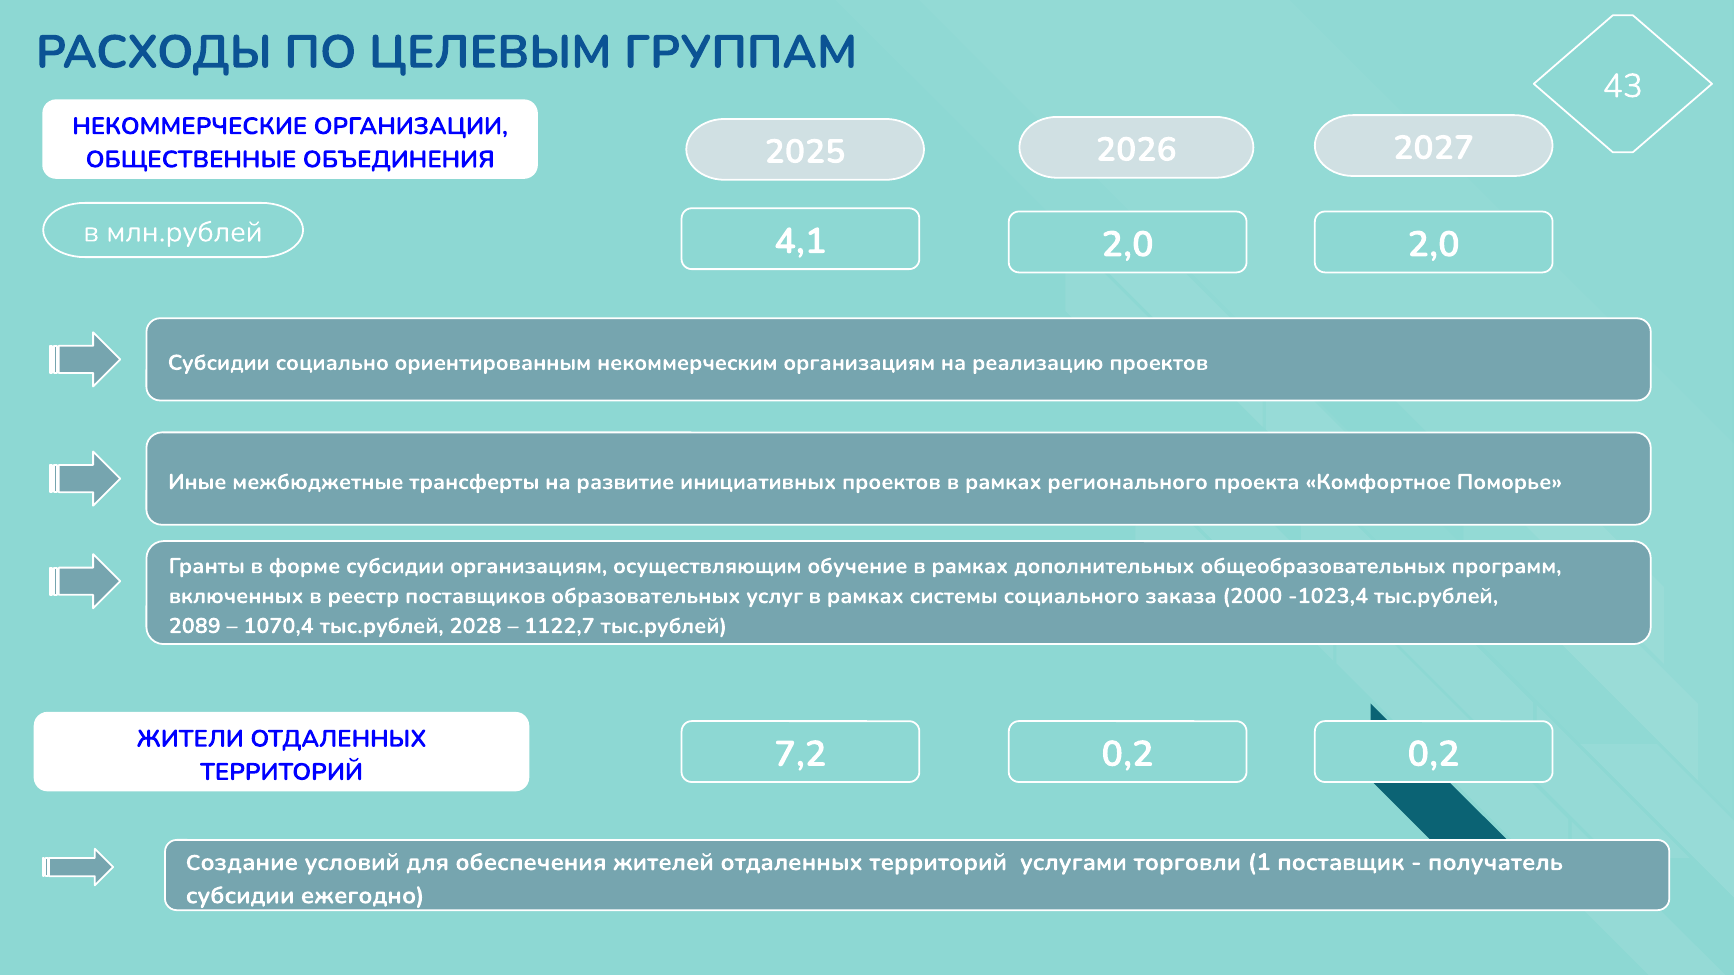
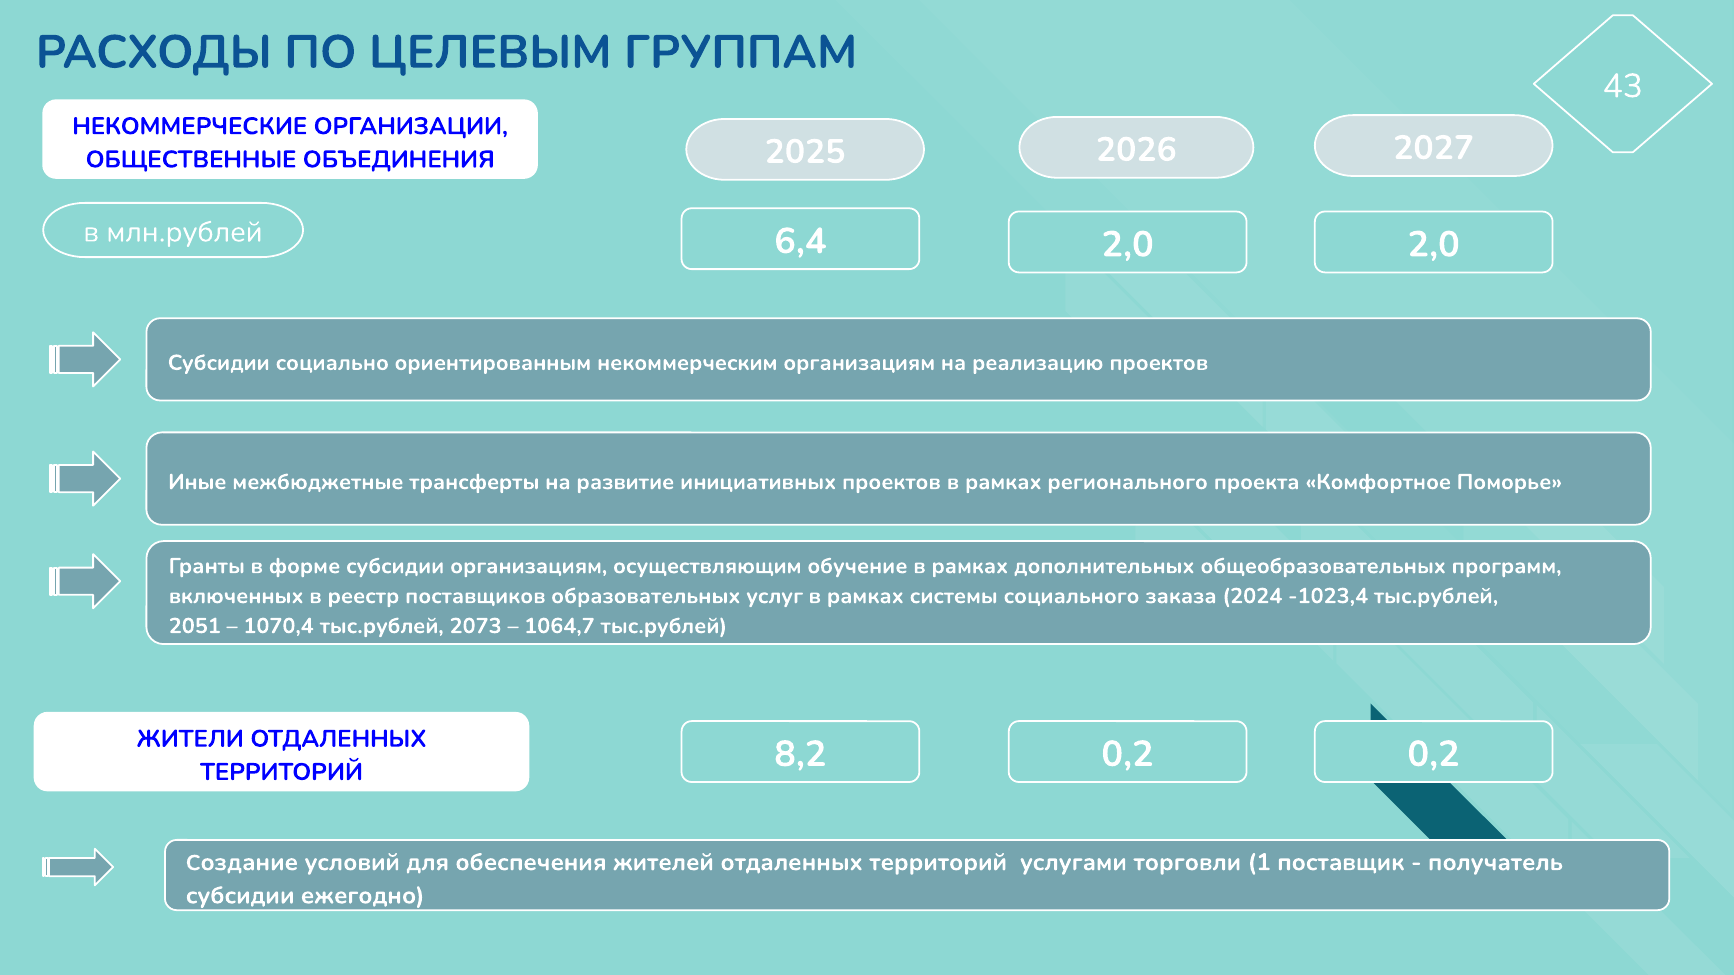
4,1: 4,1 -> 6,4 (800, 241)
2000: 2000 -> 2024 (1252, 596)
2089: 2089 -> 2051 (195, 626)
2028: 2028 -> 2073 (476, 626)
1122,7: 1122,7 -> 1064,7 (559, 626)
7,2: 7,2 -> 8,2 (800, 754)
